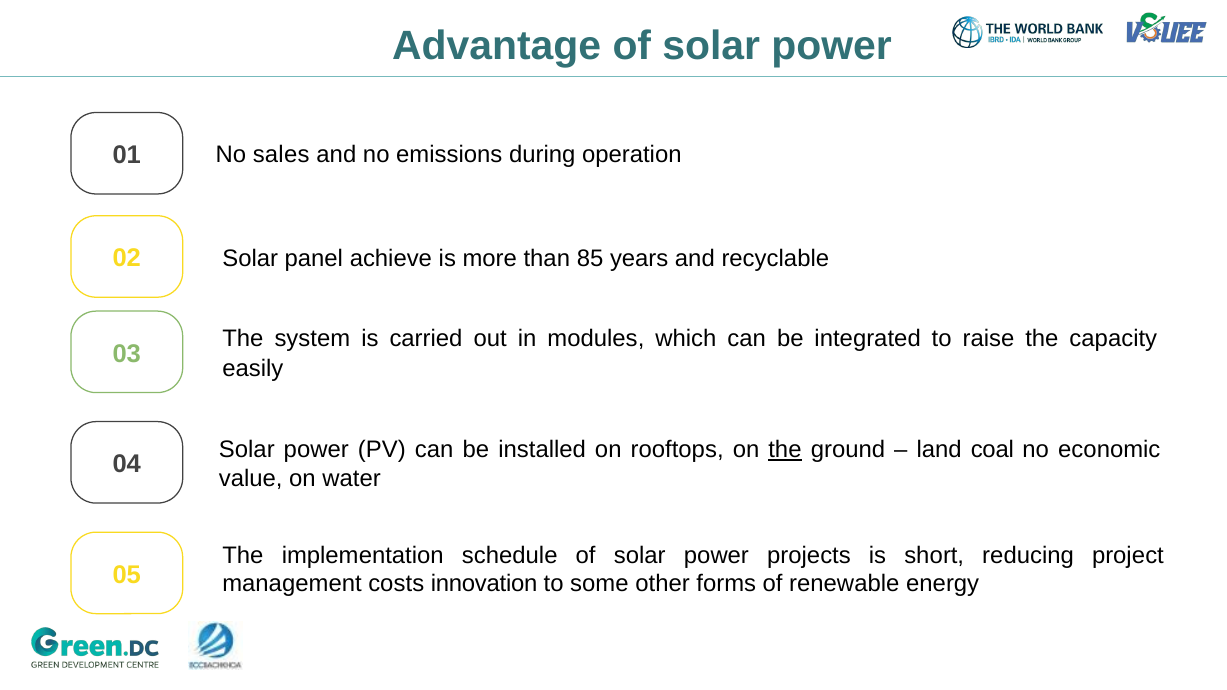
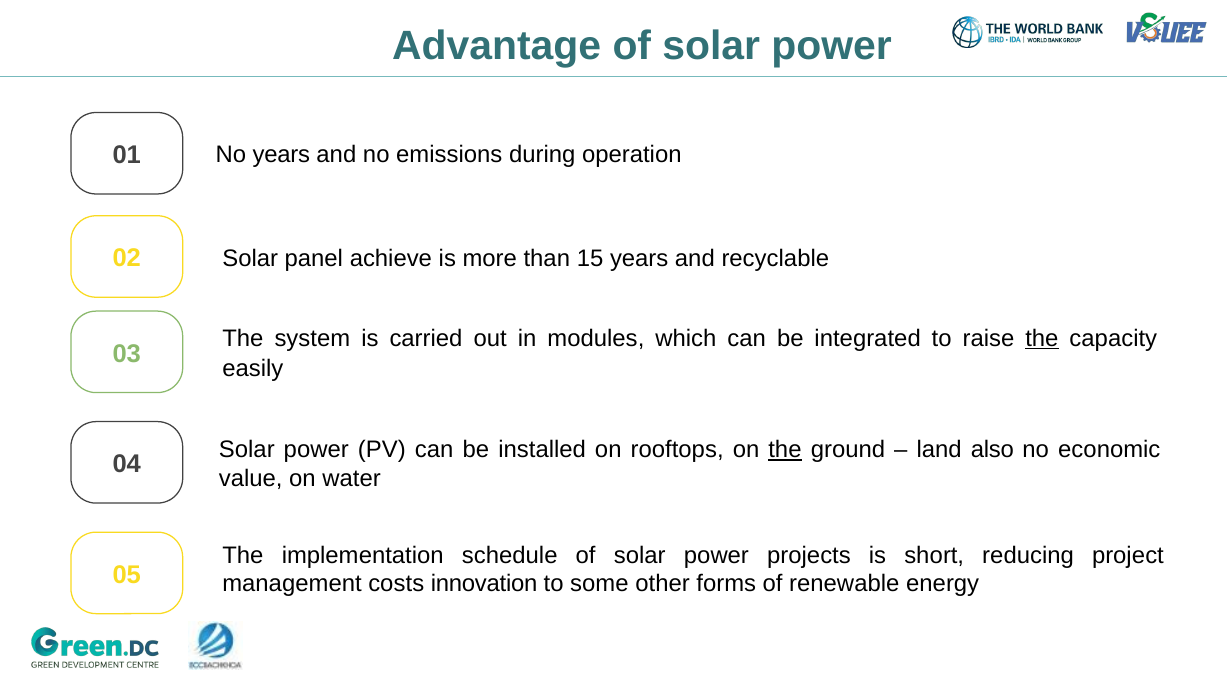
No sales: sales -> years (281, 155)
85: 85 -> 15 (590, 258)
the underline: none -> present (1042, 338)
coal: coal -> also (992, 450)
